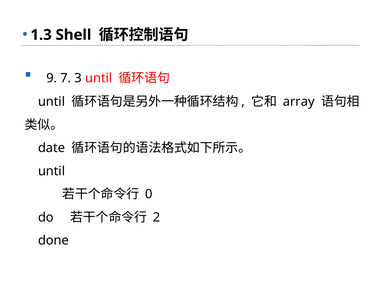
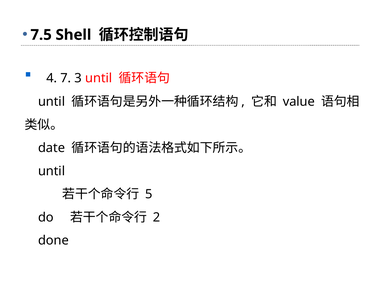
1.3: 1.3 -> 7.5 (41, 35)
9: 9 -> 4 (52, 78)
array: array -> value (299, 102)
0: 0 -> 5 (149, 194)
